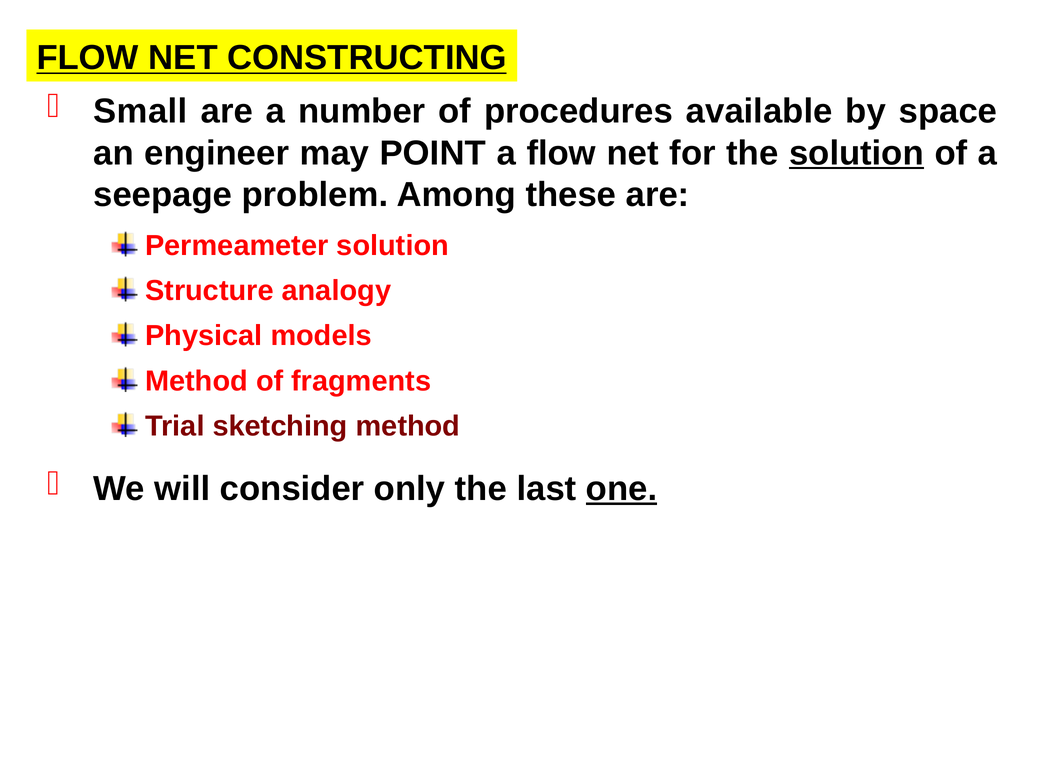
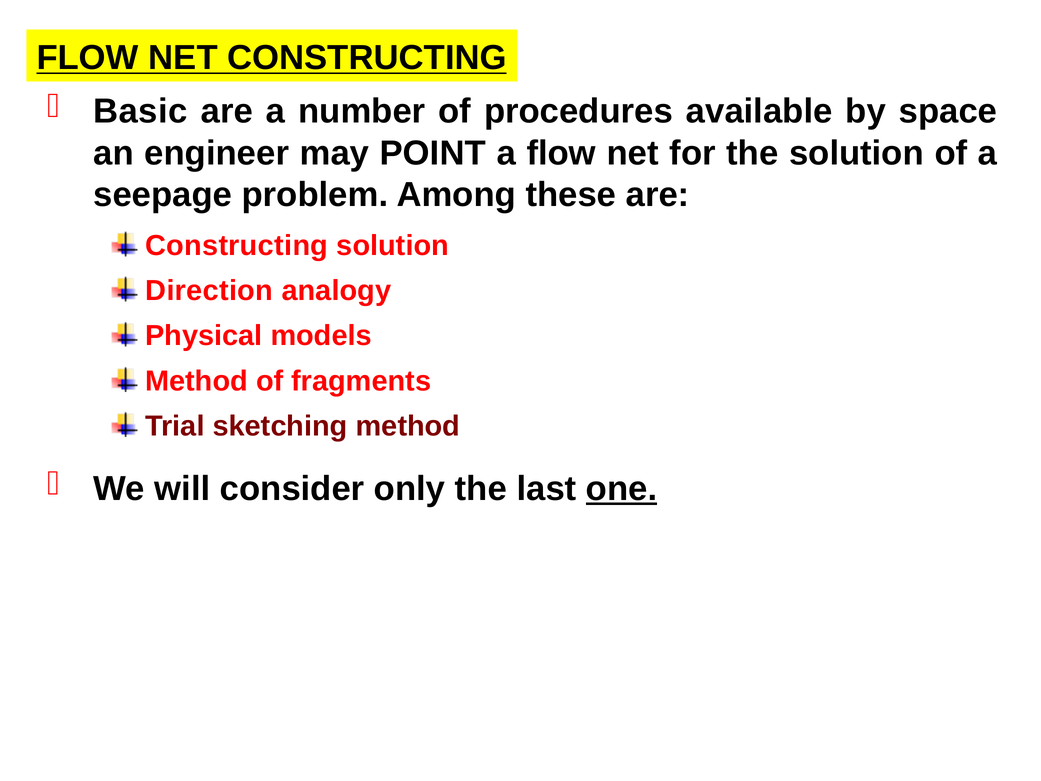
Small: Small -> Basic (140, 111)
solution underline: present -> none (856, 153)
Permeameter: Permeameter -> Constructing (237, 245)
Structure: Structure -> Direction (209, 291)
